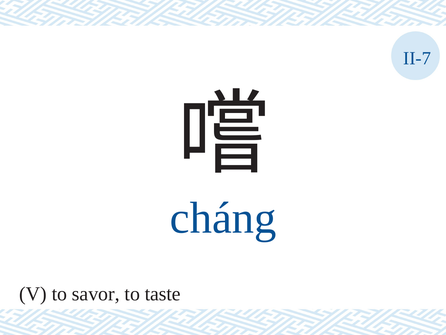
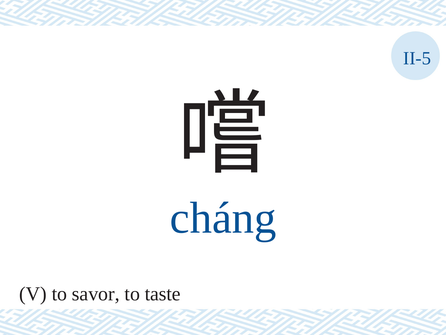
II-7: II-7 -> II-5 (417, 58)
